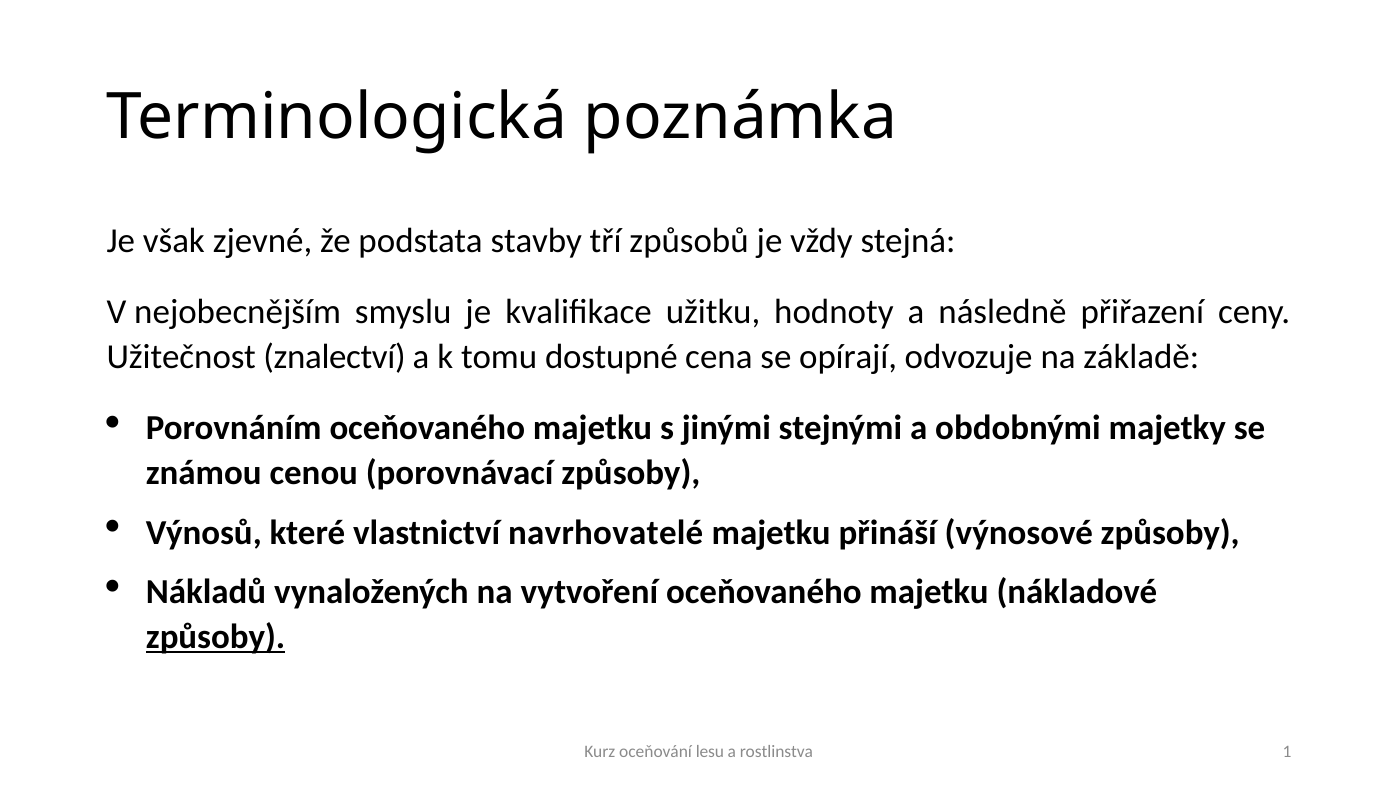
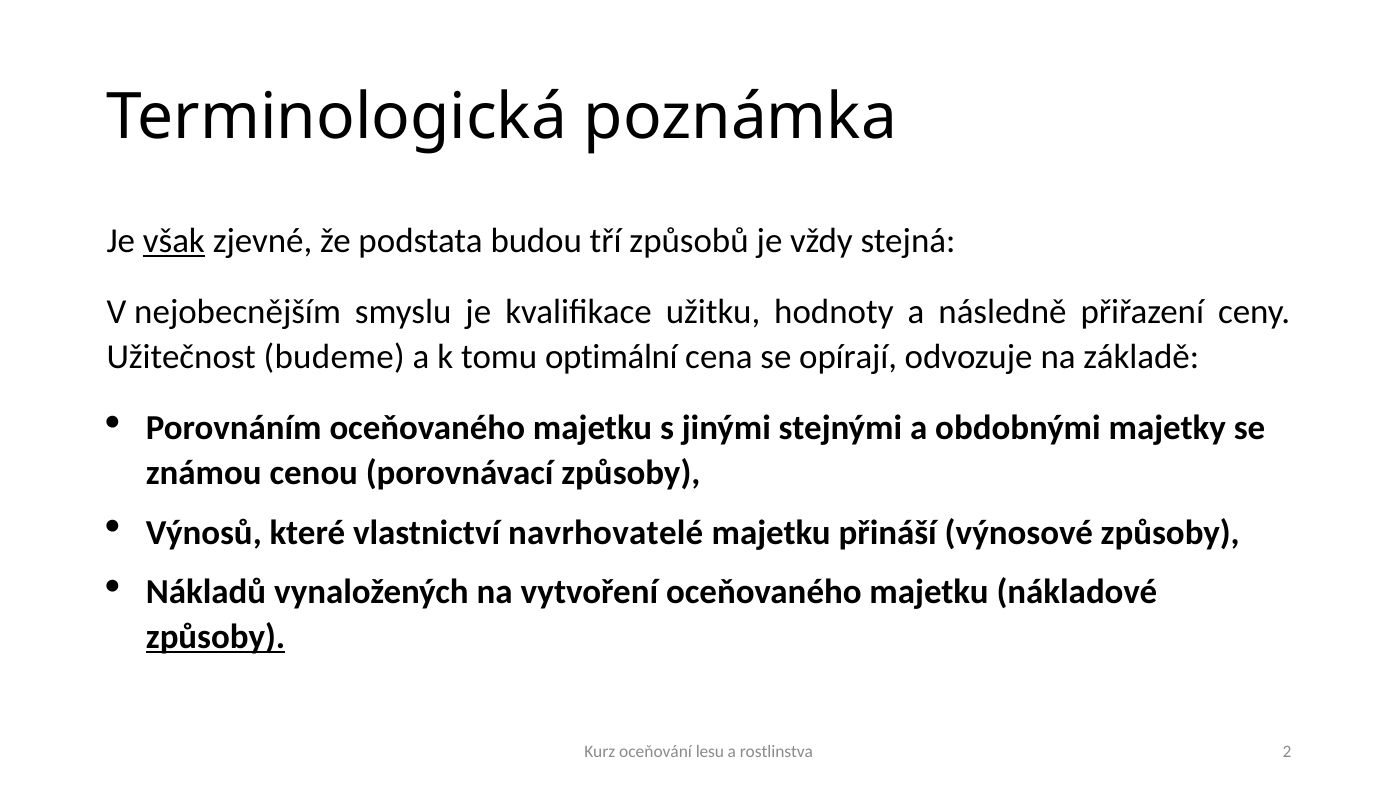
však underline: none -> present (174, 241)
stavby: stavby -> budou (536, 241)
znalectví: znalectví -> budeme (334, 357)
dostupné: dostupné -> optimální (611, 357)
1: 1 -> 2 (1287, 751)
